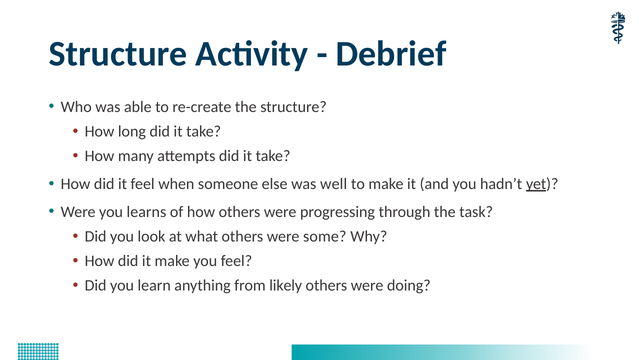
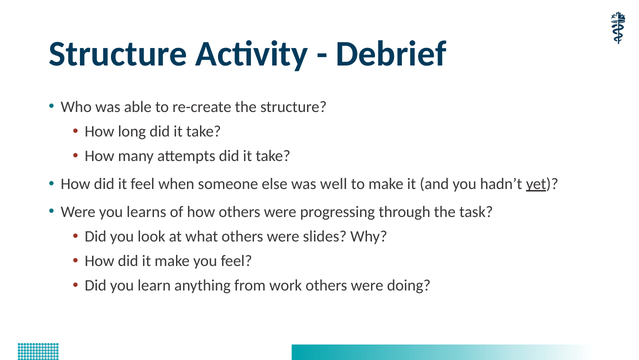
some: some -> slides (325, 236)
likely: likely -> work (286, 285)
